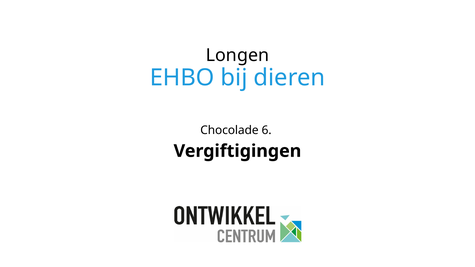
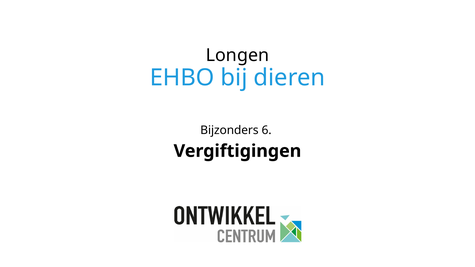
Chocolade: Chocolade -> Bijzonders (229, 130)
